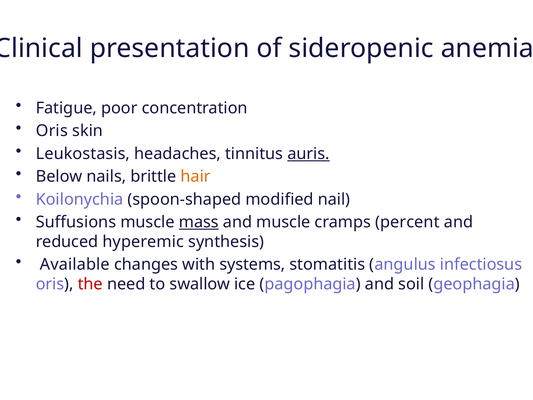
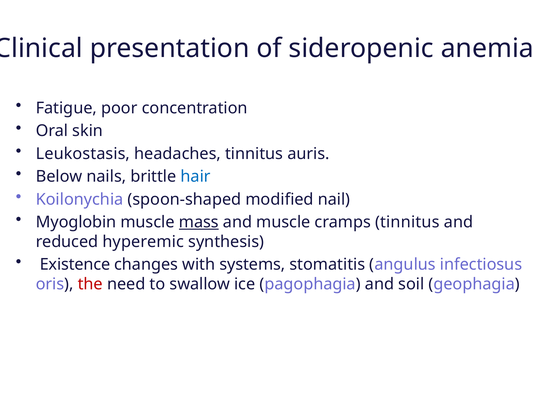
Oris: Oris -> Oral (52, 131)
auris underline: present -> none (308, 154)
hair colour: orange -> blue (196, 176)
Suffusions: Suffusions -> Myoglobin (76, 222)
cramps percent: percent -> tinnitus (407, 222)
Available: Available -> Existence (75, 264)
